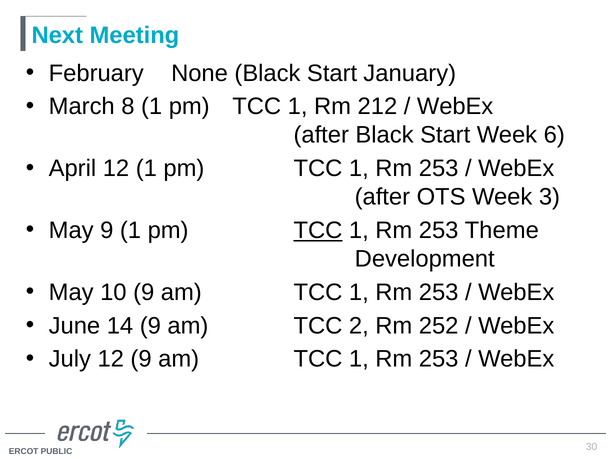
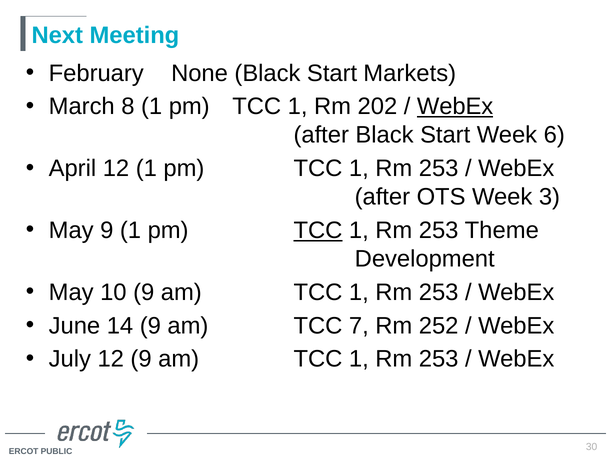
January: January -> Markets (410, 73)
212: 212 -> 202 (377, 107)
WebEx underline: none -> present (455, 107)
2: 2 -> 7 (359, 326)
